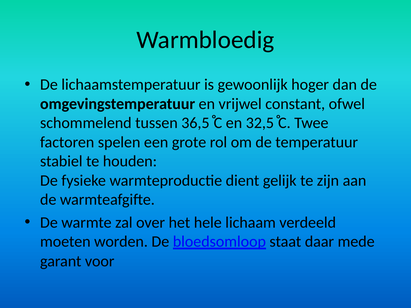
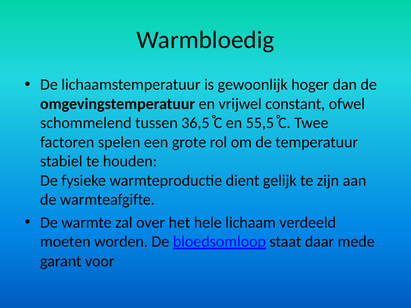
32,5: 32,5 -> 55,5 (260, 123)
